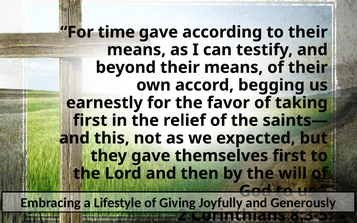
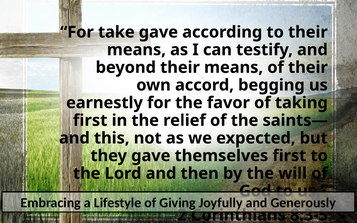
time: time -> take (116, 32)
